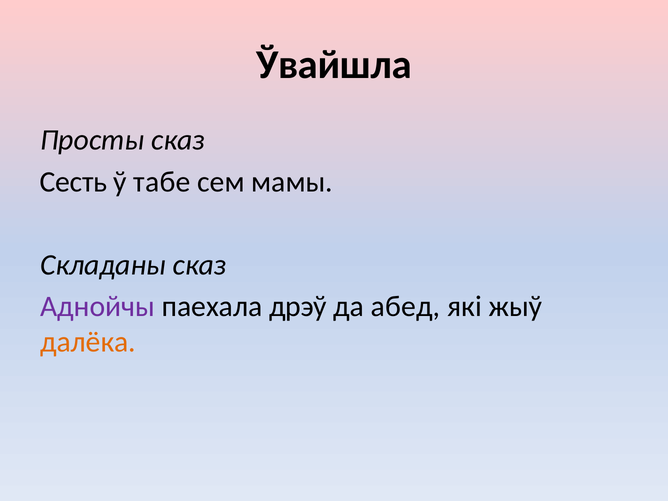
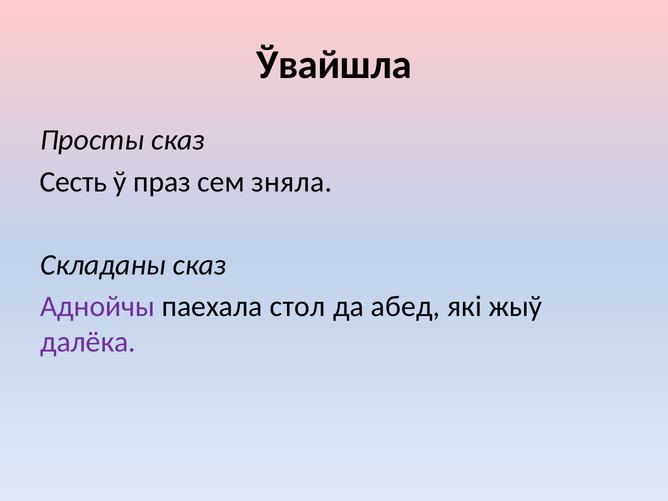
табе: табе -> праз (162, 182)
мамы: мамы -> зняла (292, 182)
дрэў: дрэў -> стол (298, 306)
далёка colour: orange -> purple (88, 342)
